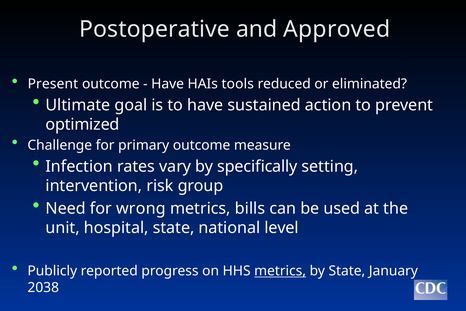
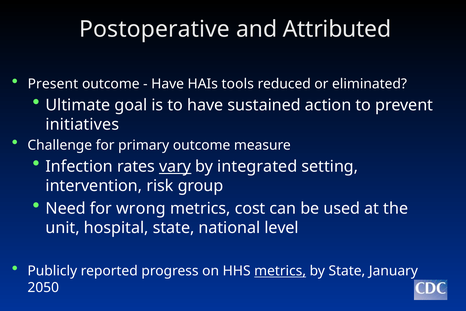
Approved: Approved -> Attributed (337, 29)
optimized: optimized -> initiatives (82, 124)
vary underline: none -> present (175, 166)
specifically: specifically -> integrated (257, 166)
bills: bills -> cost (250, 208)
2038: 2038 -> 2050 (43, 287)
